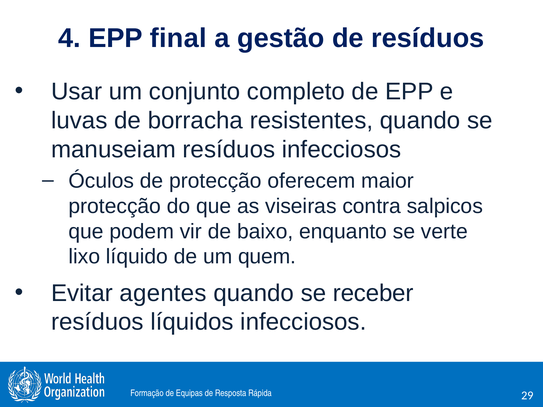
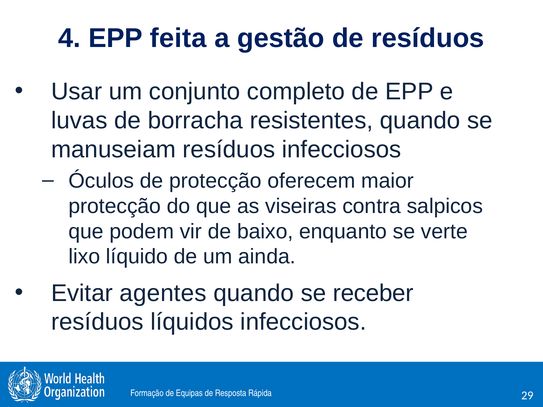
final: final -> feita (178, 38)
quem: quem -> ainda (267, 257)
